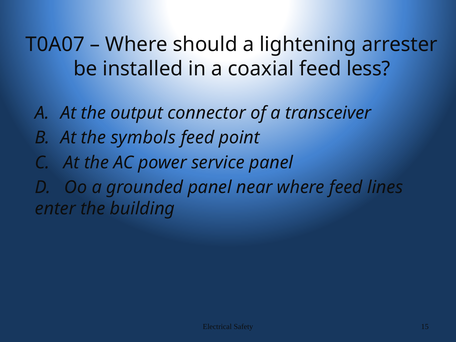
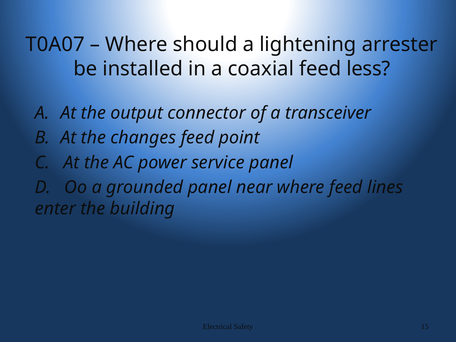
symbols: symbols -> changes (143, 138)
